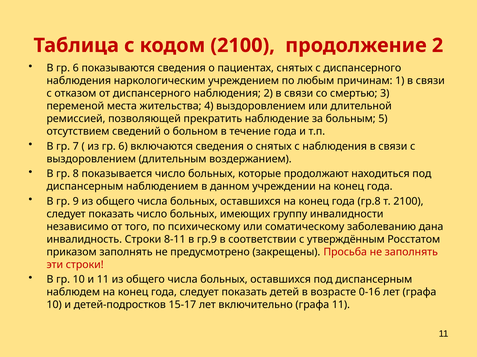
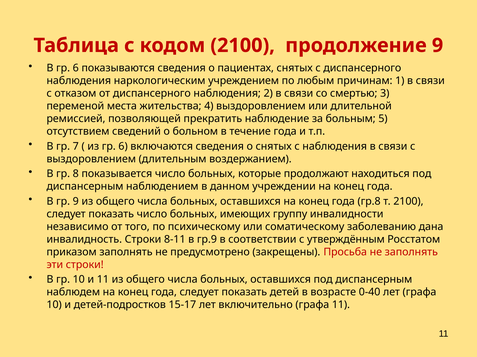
продолжение 2: 2 -> 9 (438, 46)
0-16: 0-16 -> 0-40 (370, 293)
